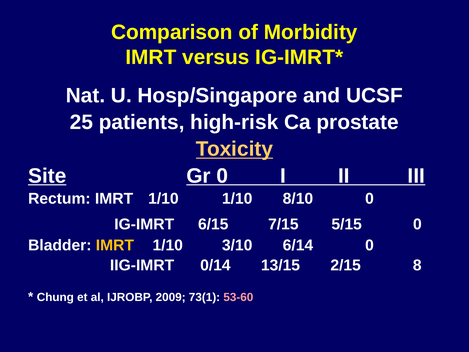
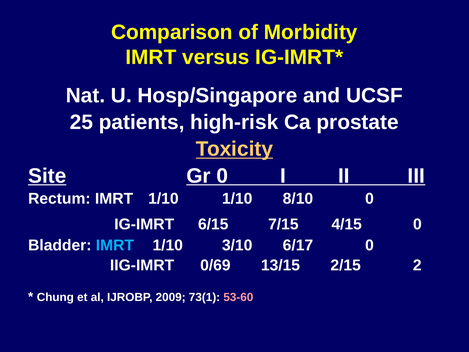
5/15: 5/15 -> 4/15 (347, 224)
IMRT colour: yellow -> light blue (115, 245)
6/14: 6/14 -> 6/17 (298, 245)
0/14: 0/14 -> 0/69 (215, 265)
8: 8 -> 2 (417, 265)
